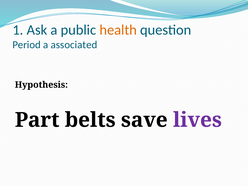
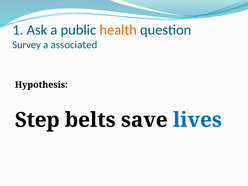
Period: Period -> Survey (27, 45)
Part: Part -> Step (37, 120)
lives colour: purple -> blue (197, 120)
